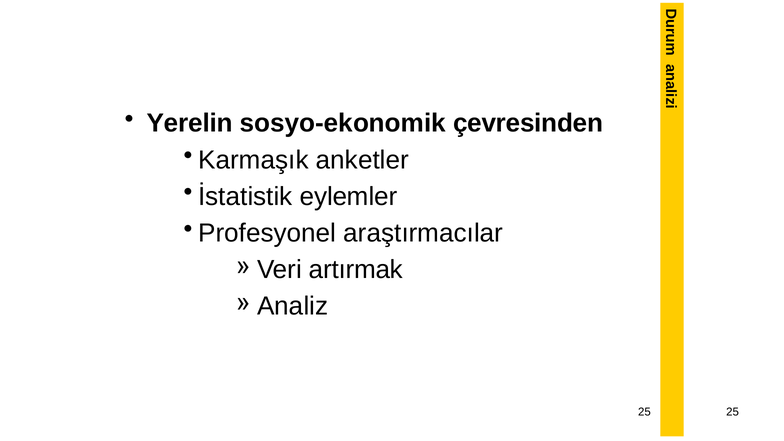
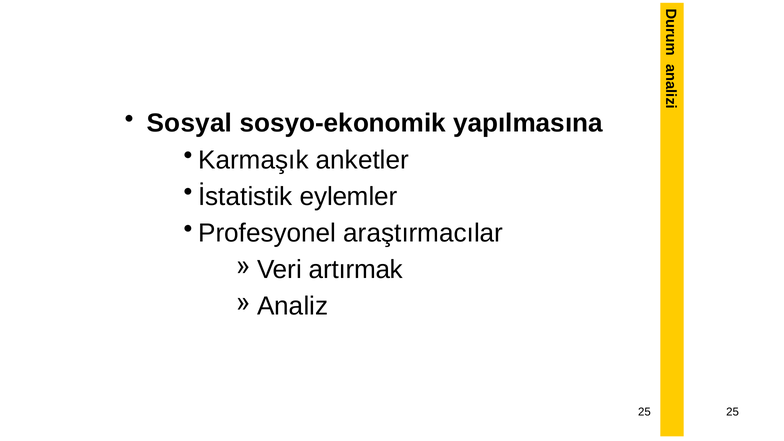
Yerelin: Yerelin -> Sosyal (189, 123)
çevresinden: çevresinden -> yapılmasına (528, 123)
